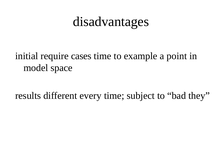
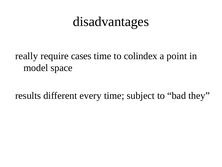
initial: initial -> really (27, 56)
example: example -> colindex (141, 56)
